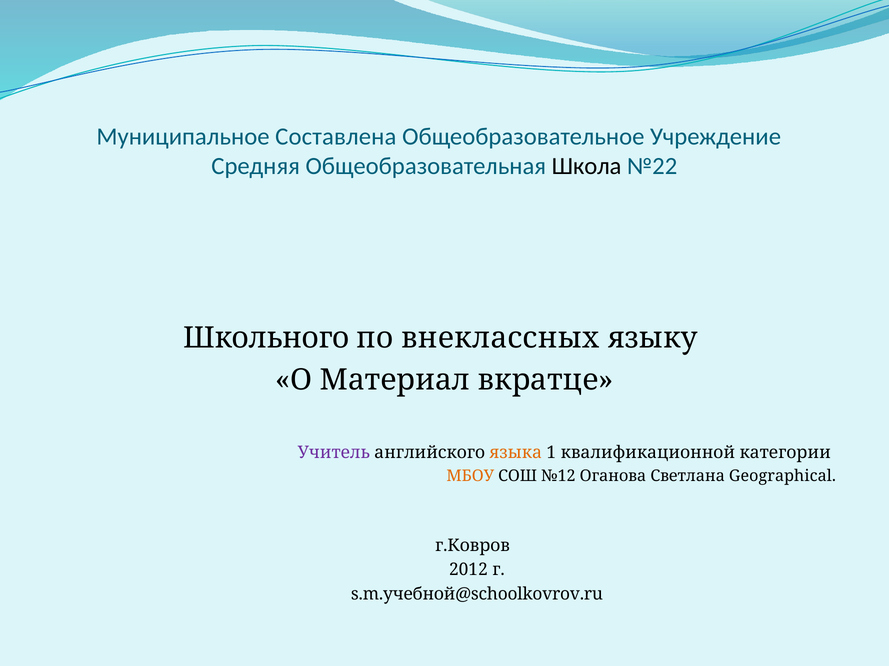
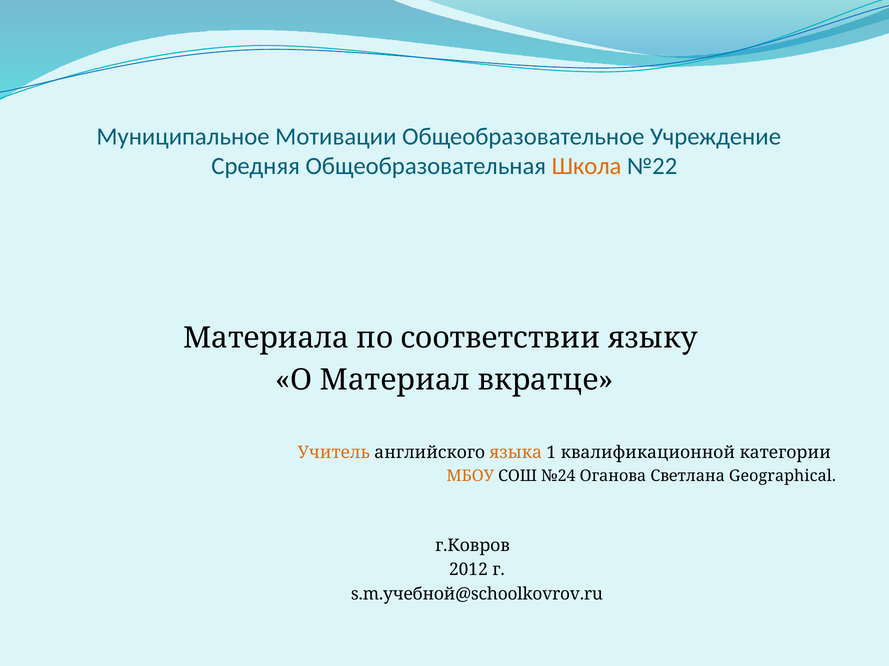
Составлена: Составлена -> Мотивации (336, 137)
Школа colour: black -> orange (587, 166)
Школьного: Школьного -> Материала (266, 338)
внеклассных: внеклассных -> соответствии (501, 338)
Учитель colour: purple -> orange (334, 453)
№12: №12 -> №24 (558, 477)
